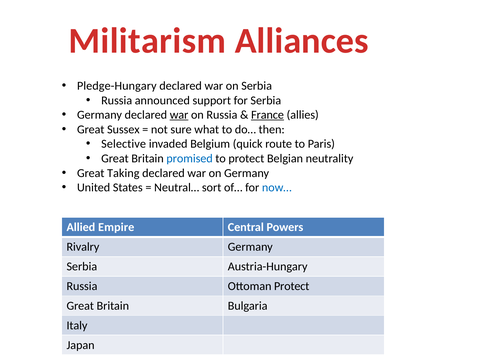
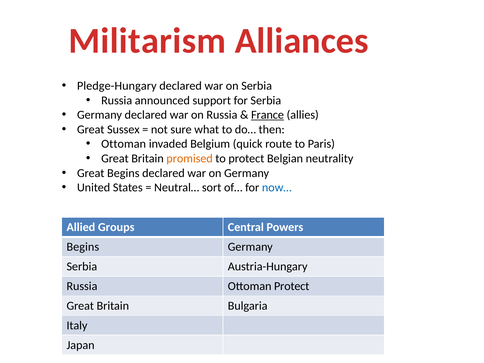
war underline: present -> none (179, 115)
Selective: Selective -> Ottoman (124, 144)
promised colour: blue -> orange (190, 158)
Great Taking: Taking -> Begins (123, 173)
Empire: Empire -> Groups (116, 227)
Rivalry: Rivalry -> Begins (83, 247)
